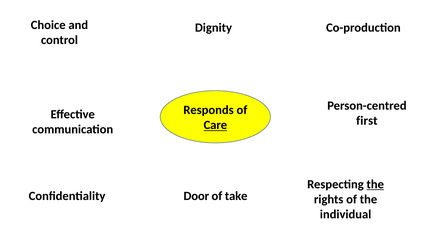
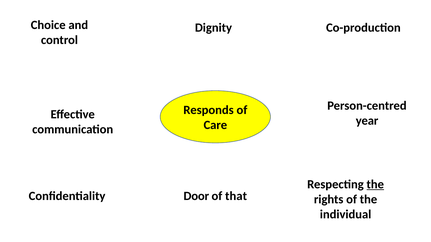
first: first -> year (367, 121)
Care underline: present -> none (215, 125)
take: take -> that (236, 196)
